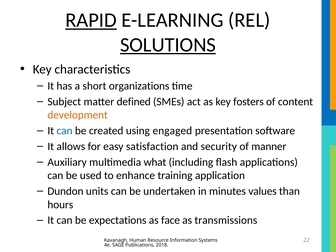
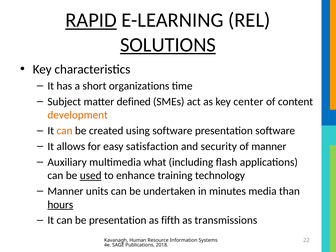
fosters: fosters -> center (248, 102)
can colour: blue -> orange (65, 131)
using engaged: engaged -> software (172, 131)
used underline: none -> present (91, 175)
application: application -> technology (220, 175)
Dundon: Dundon -> Manner (65, 191)
values: values -> media (262, 191)
hours underline: none -> present (60, 205)
be expectations: expectations -> presentation (118, 220)
face: face -> fifth (171, 220)
